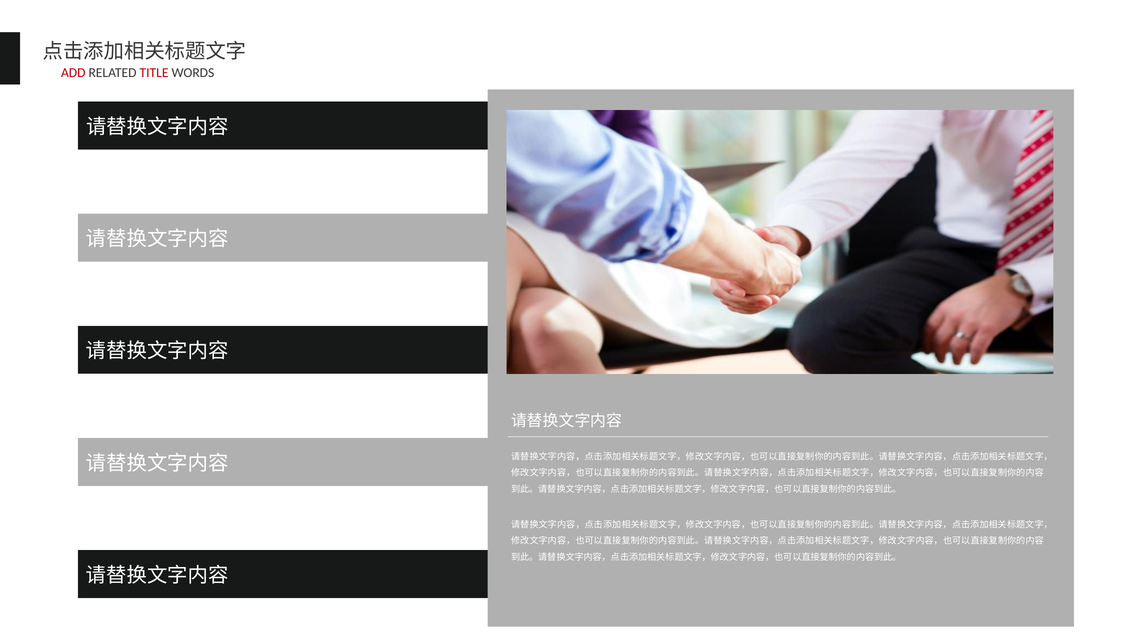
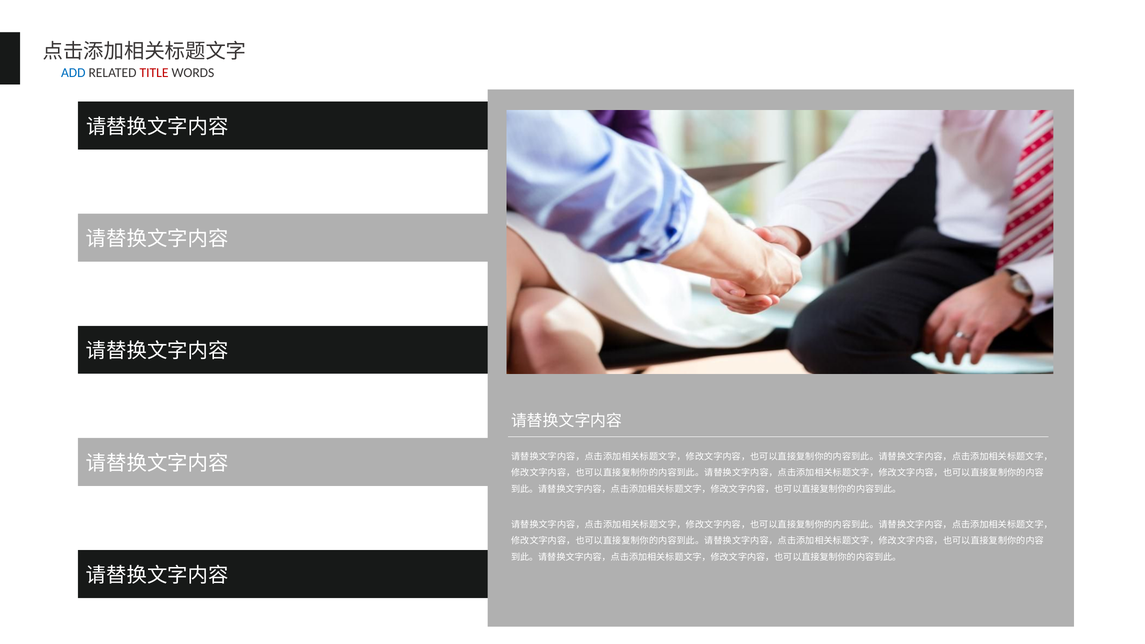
ADD colour: red -> blue (73, 73)
